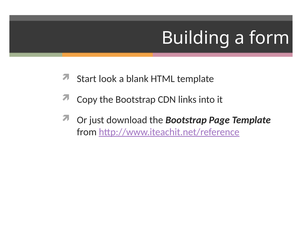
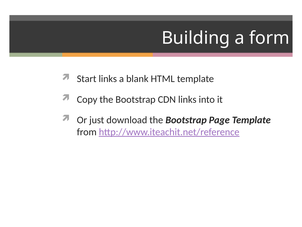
Start look: look -> links (108, 79)
